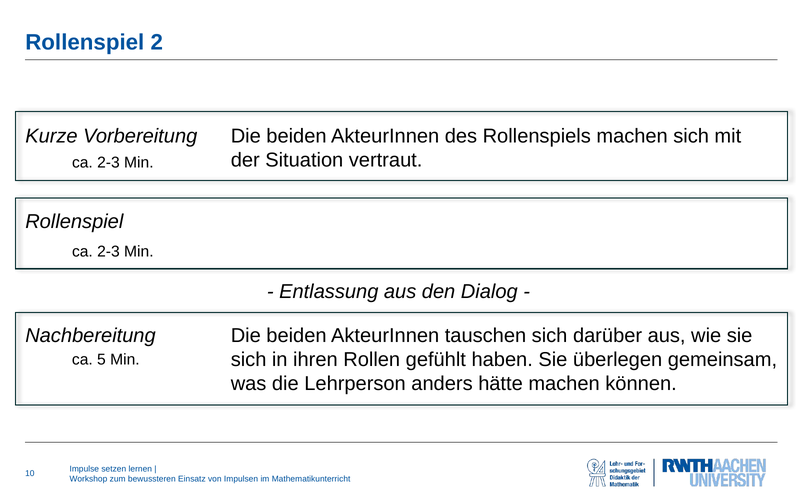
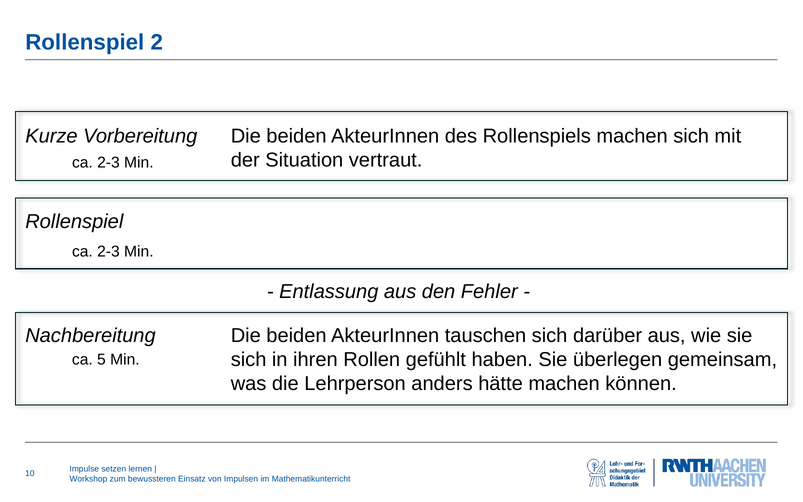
Dialog: Dialog -> Fehler (489, 291)
